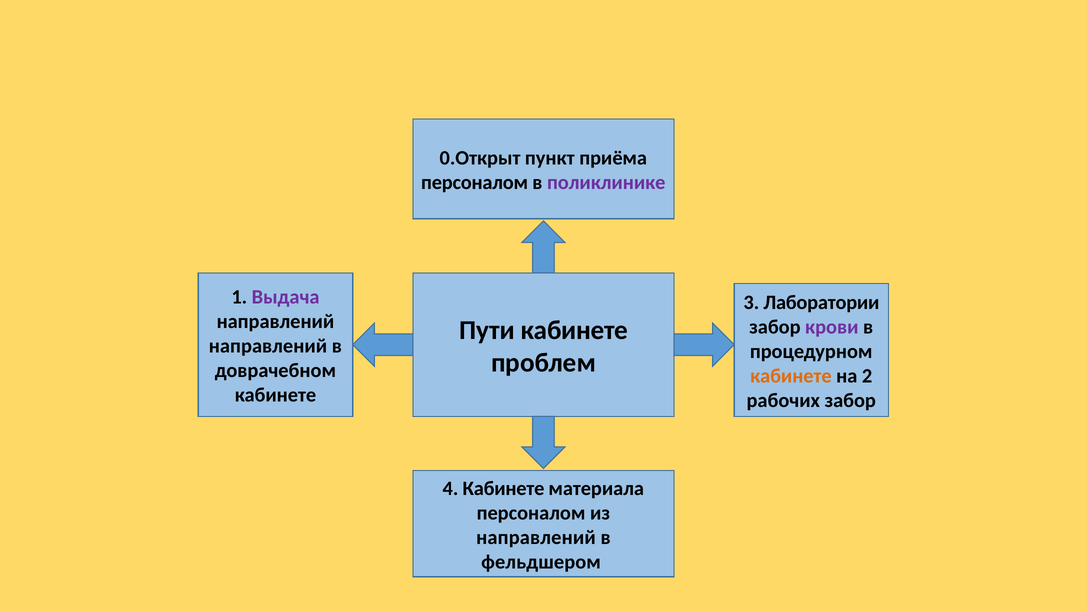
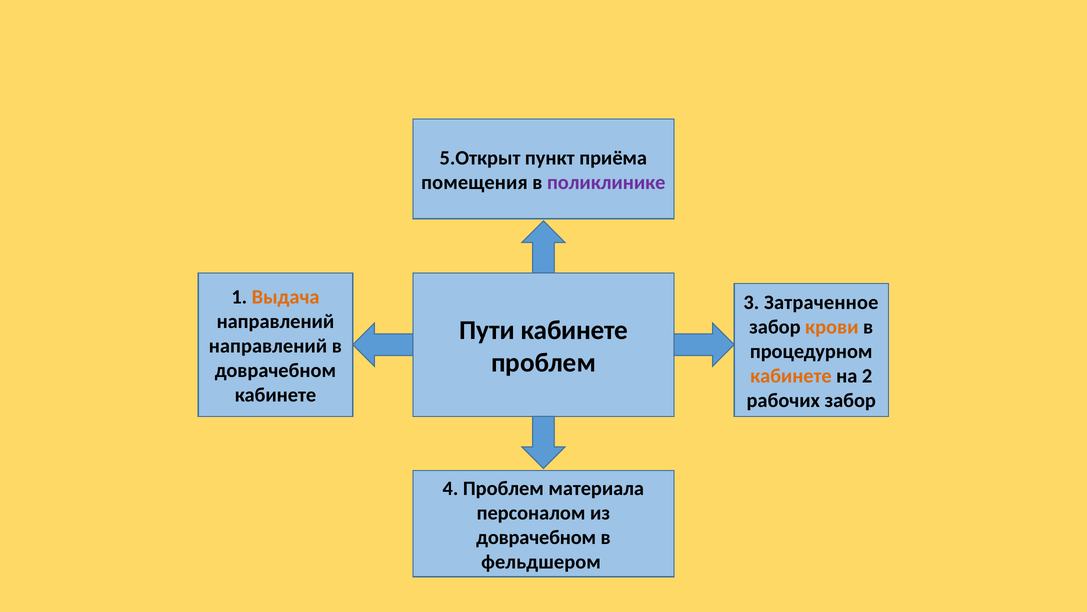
0.Открыт: 0.Открыт -> 5.Открыт (480, 158)
персоналом: персоналом -> помещения (474, 182)
Выдача colour: purple -> orange (286, 297)
Лаборатории: Лаборатории -> Затраченное (821, 302)
крови colour: purple -> orange (832, 327)
4 Кабинете: Кабинете -> Проблем (503, 488)
направлений: направлений -> доврачебном (536, 537)
